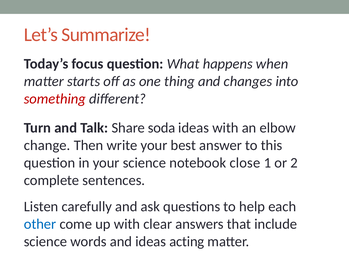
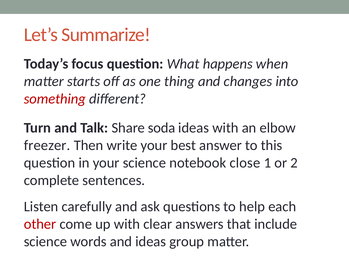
change: change -> freezer (47, 145)
other colour: blue -> red (40, 224)
acting: acting -> group (187, 241)
